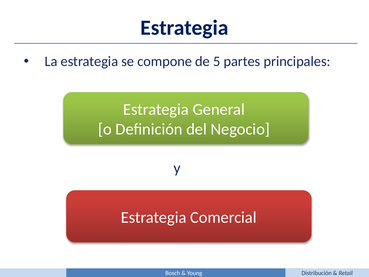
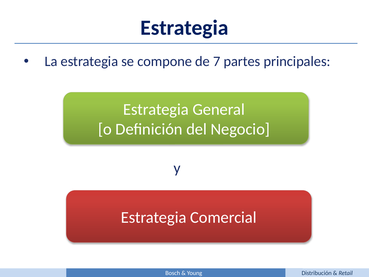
5: 5 -> 7 (217, 61)
